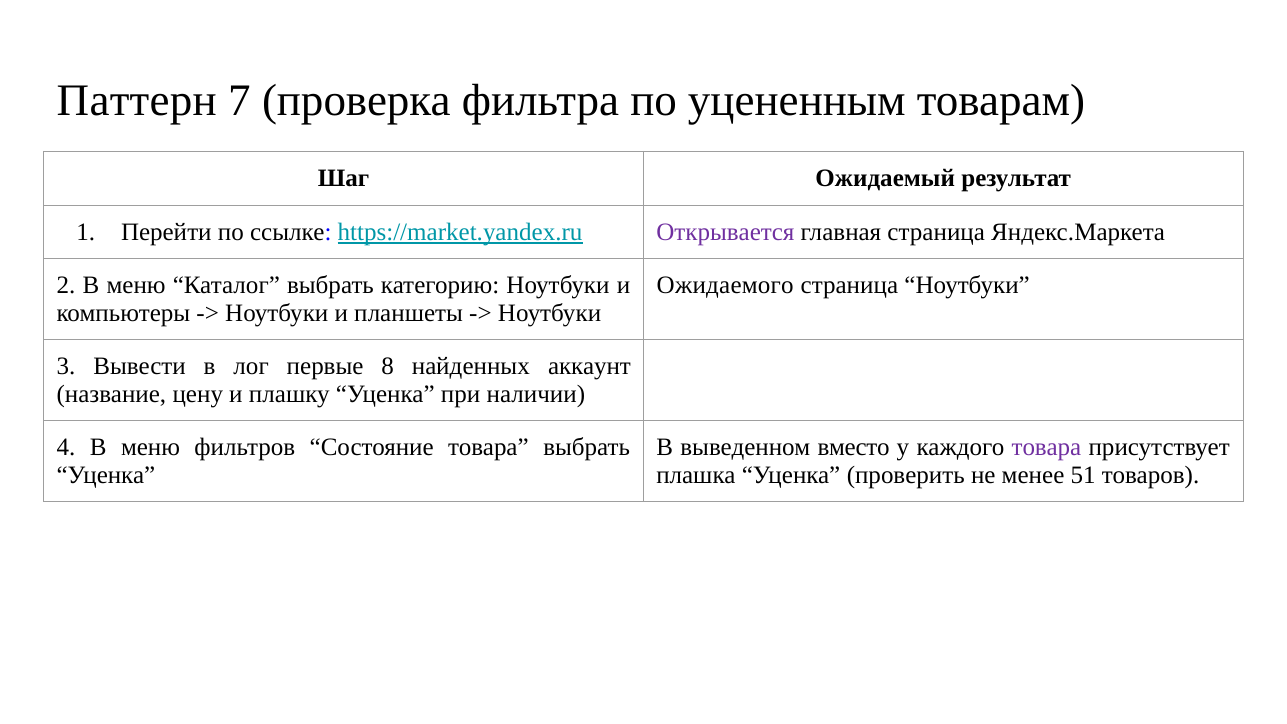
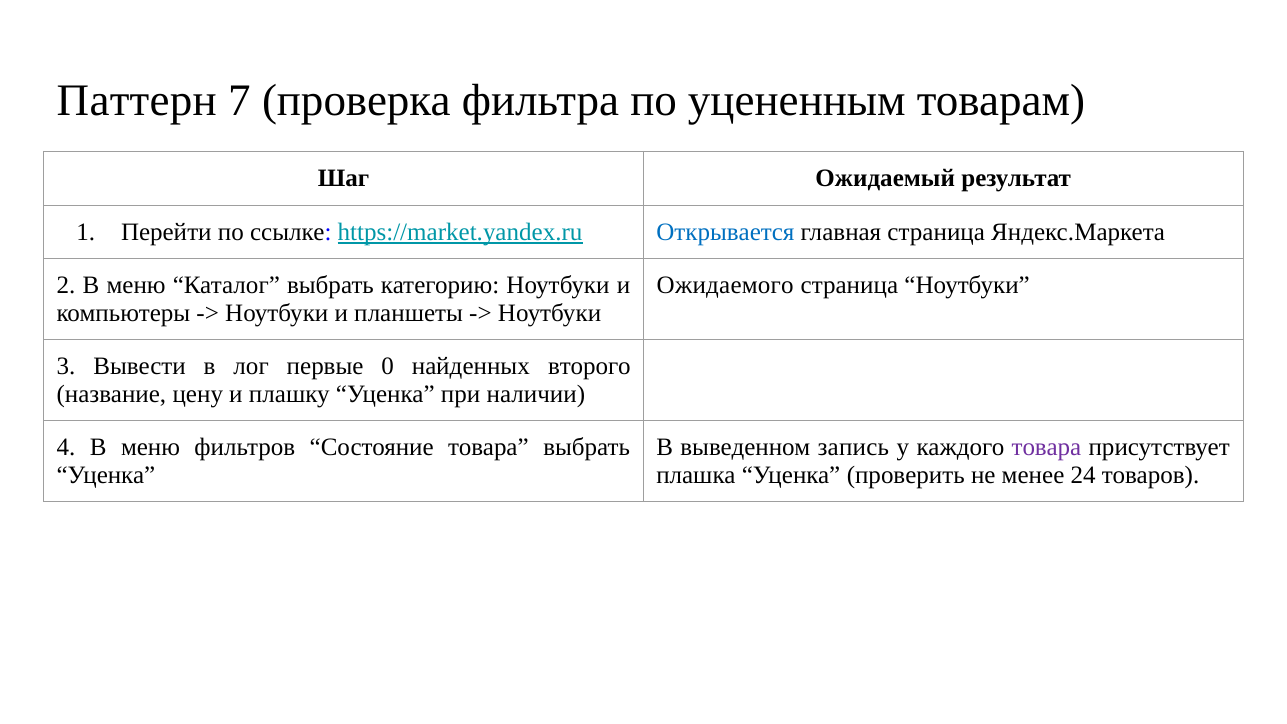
Открывается colour: purple -> blue (725, 232)
8: 8 -> 0 (388, 367)
аккаунт: аккаунт -> второго (589, 367)
вместо: вместо -> запись (853, 448)
51: 51 -> 24 (1083, 475)
